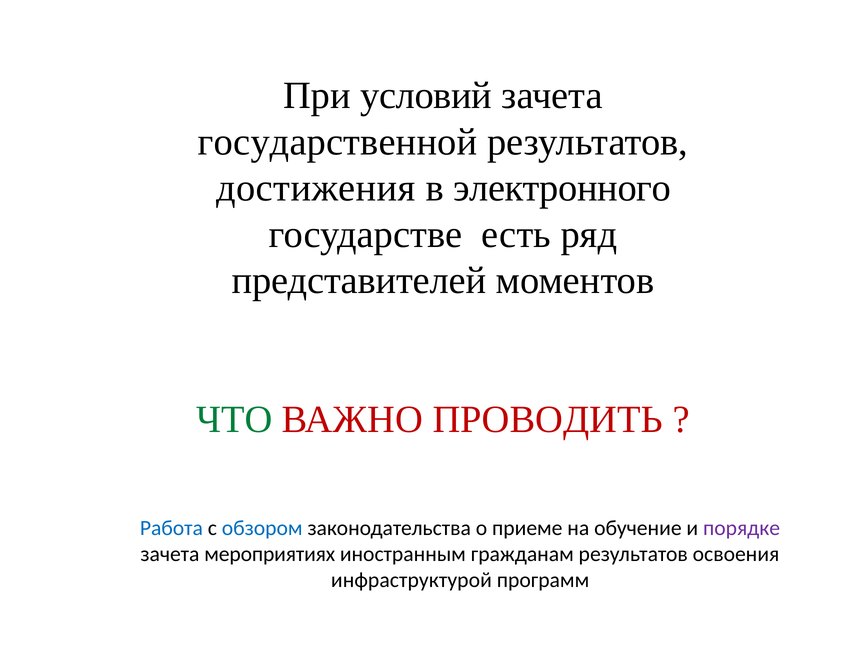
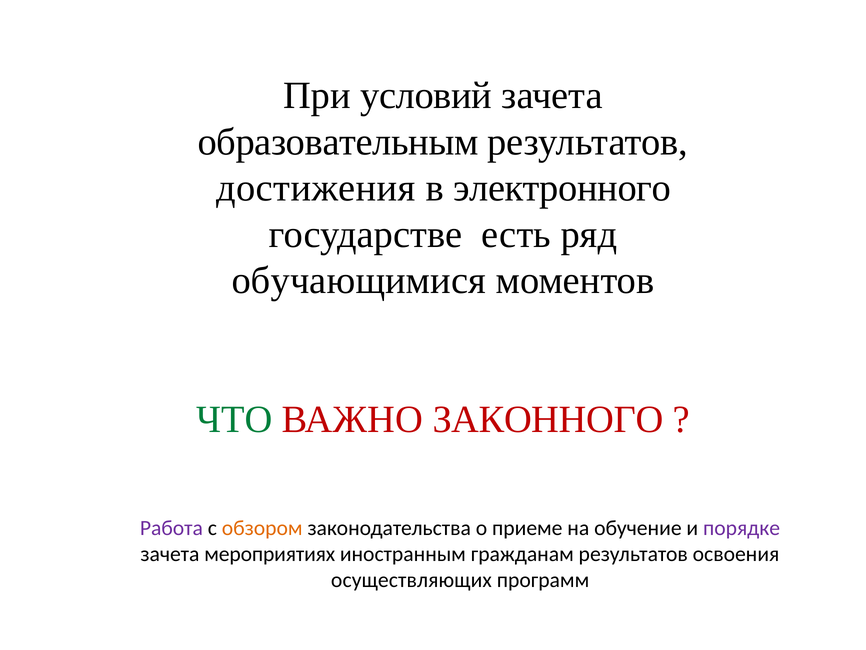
государственной: государственной -> образовательным (338, 142)
представителей: представителей -> обучающимися (359, 280)
ПРОВОДИТЬ: ПРОВОДИТЬ -> ЗАКОННОГО (548, 419)
Работа colour: blue -> purple (171, 528)
обзором colour: blue -> orange (262, 528)
инфраструктурой: инфраструктурой -> осуществляющих (411, 580)
